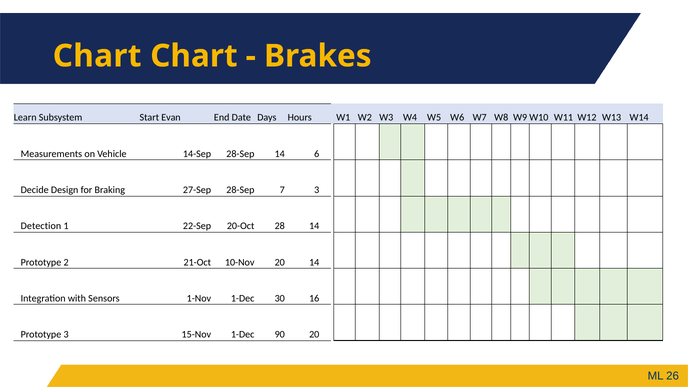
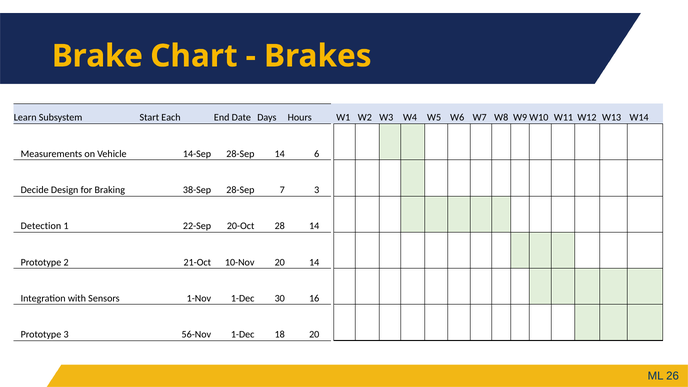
Chart: Chart -> Brake (97, 56)
Evan: Evan -> Each (171, 118)
27-Sep: 27-Sep -> 38-Sep (197, 190)
15-Nov: 15-Nov -> 56-Nov (196, 335)
90: 90 -> 18 (280, 335)
